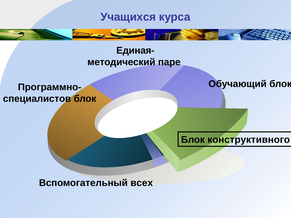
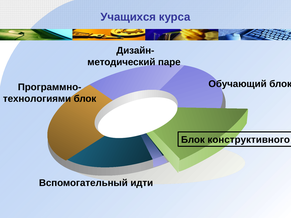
Единая-: Единая- -> Дизайн- (135, 51)
специалистов: специалистов -> технологиями (37, 99)
всех: всех -> идти (142, 183)
